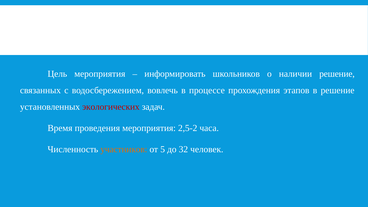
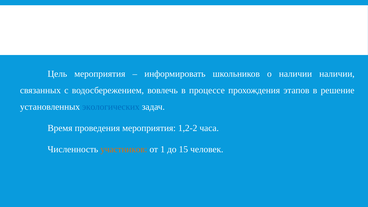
наличии решение: решение -> наличии (337, 74)
экологических colour: red -> blue (111, 107)
2,5-2: 2,5-2 -> 1,2-2 (188, 128)
5: 5 -> 1 (163, 149)
32: 32 -> 15 (183, 149)
